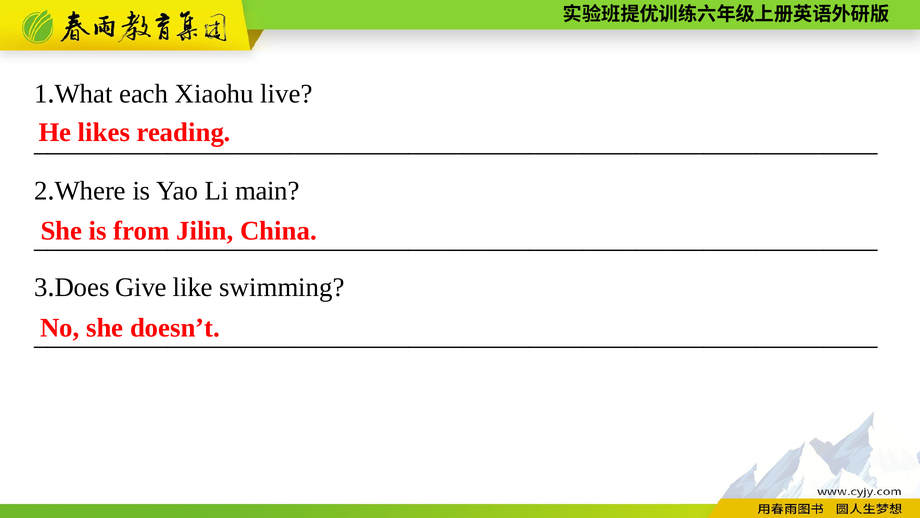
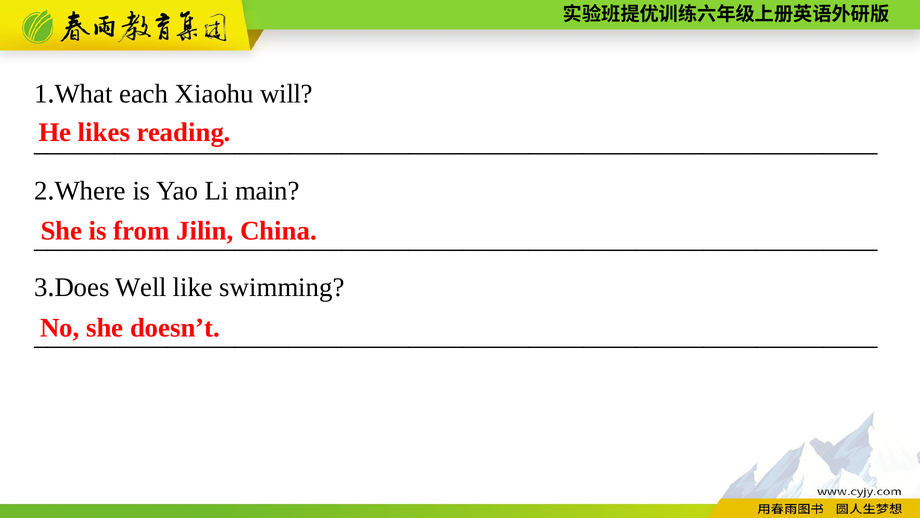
live: live -> will (287, 94)
Give: Give -> Well (141, 287)
